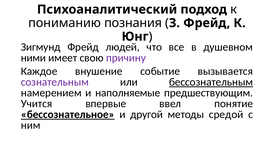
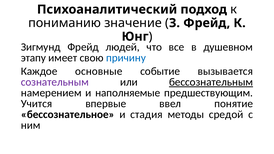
познания: познания -> значение (133, 23)
ними: ними -> этапу (33, 58)
причину colour: purple -> blue (126, 58)
внушение: внушение -> основные (99, 71)
бессознательное underline: present -> none (68, 115)
другой: другой -> стадия (147, 115)
